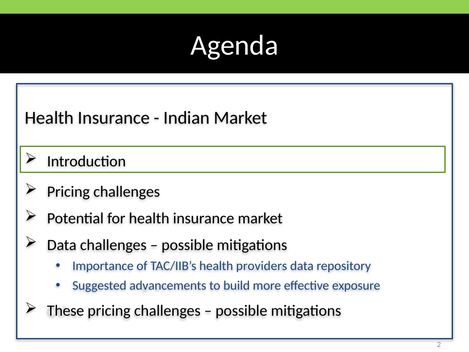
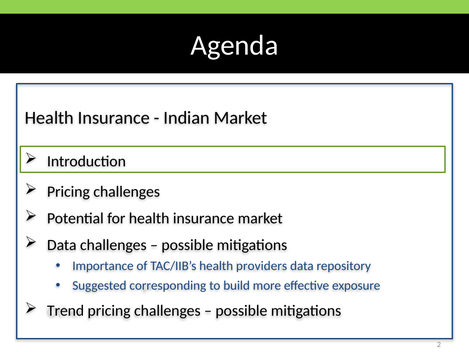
advancements: advancements -> corresponding (168, 285)
These: These -> Trend (66, 311)
